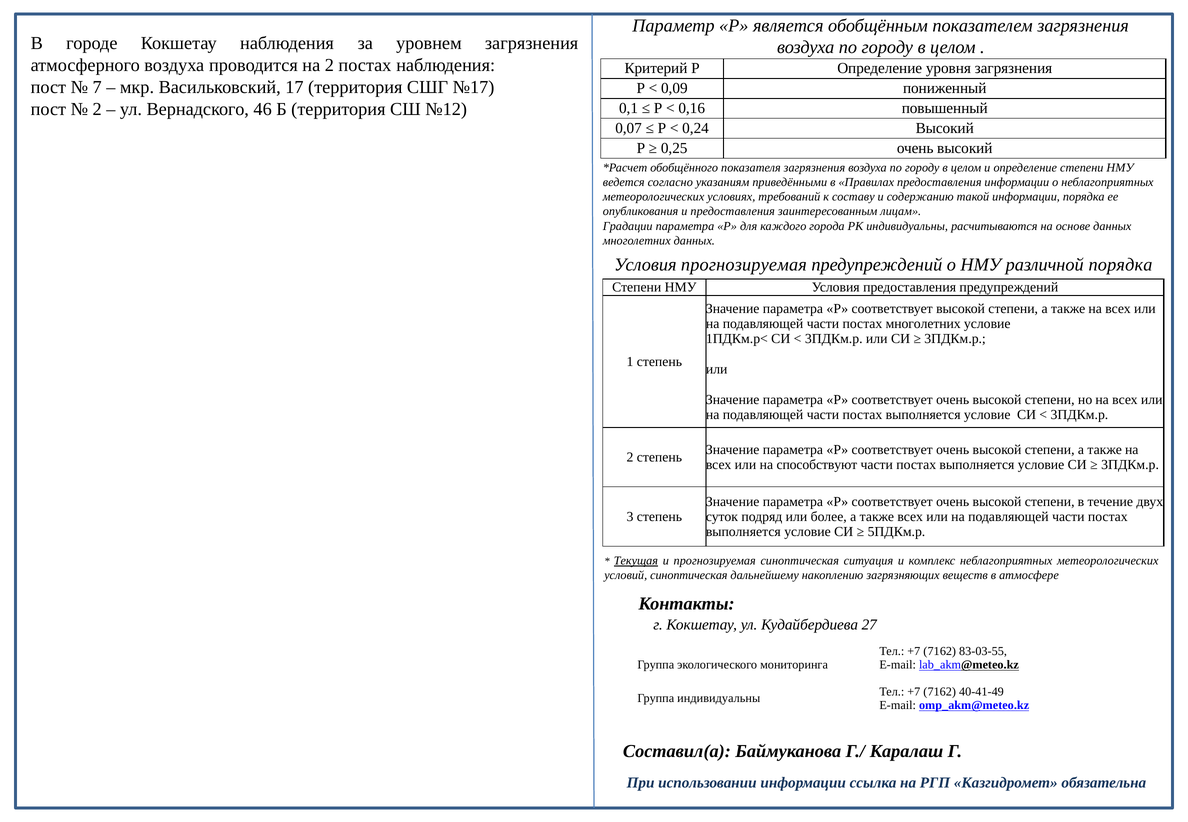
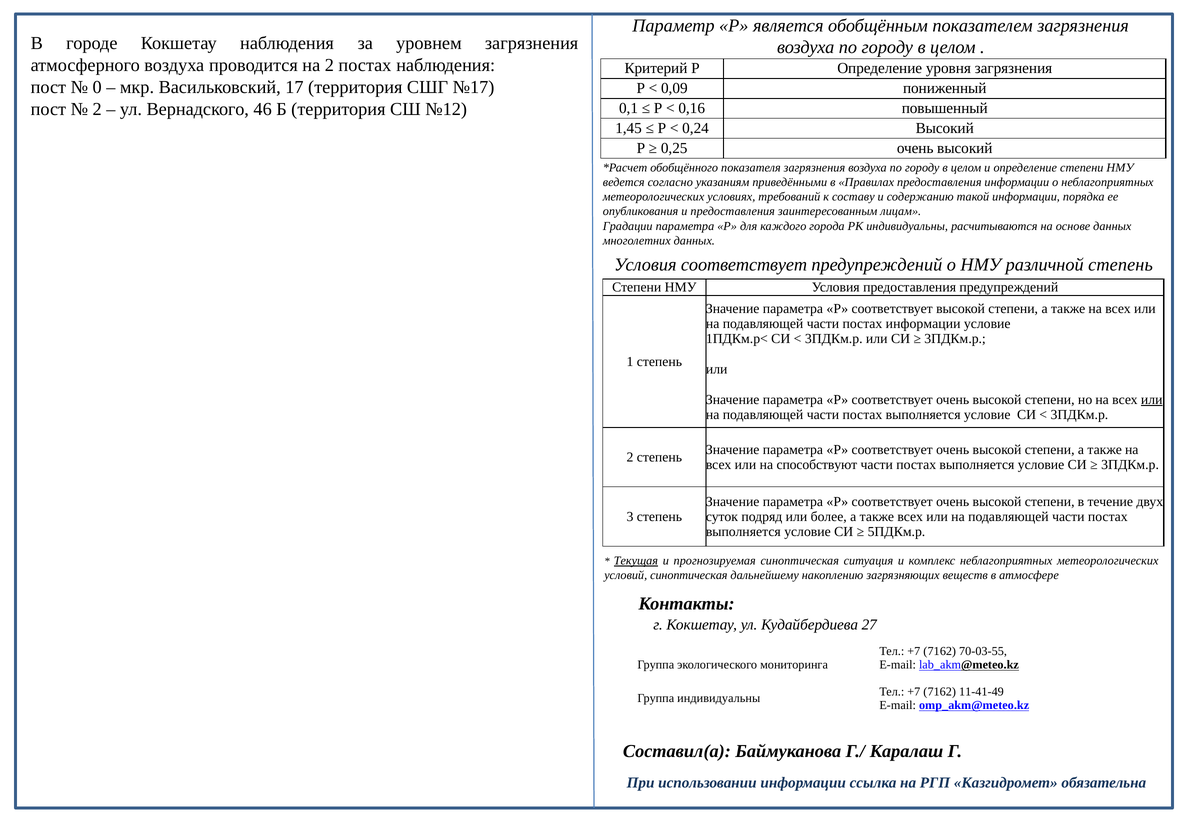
7: 7 -> 0 (97, 87)
0,07: 0,07 -> 1,45 (629, 128)
Условия прогнозируемая: прогнозируемая -> соответствует (744, 265)
различной порядка: порядка -> степень (1121, 265)
постах многолетних: многолетних -> информации (923, 324)
или underline: none -> present (1152, 400)
83-03-55: 83-03-55 -> 70-03-55 (983, 652)
40-41-49: 40-41-49 -> 11-41-49 (981, 692)
